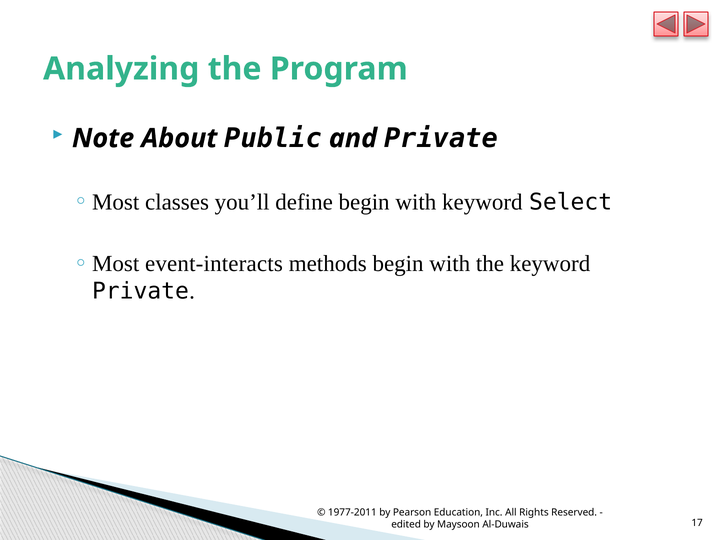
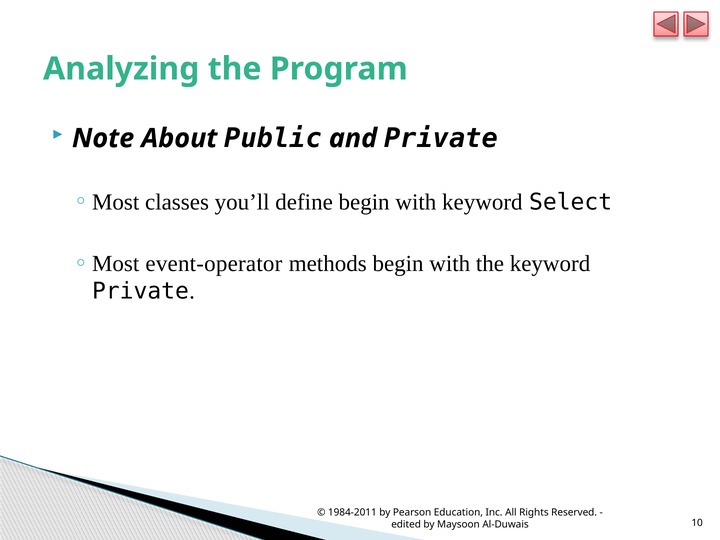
event-interacts: event-interacts -> event-operator (214, 264)
1977-2011: 1977-2011 -> 1984-2011 (352, 512)
17: 17 -> 10 (697, 523)
